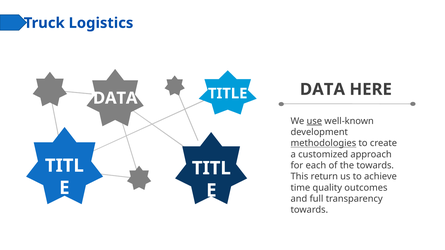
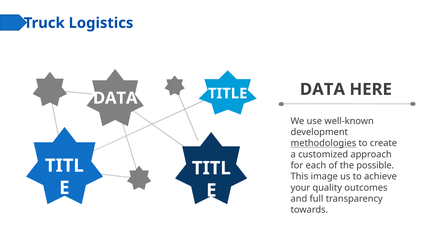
use underline: present -> none (314, 121)
the towards: towards -> possible (375, 166)
return: return -> image (324, 177)
time: time -> your (300, 188)
